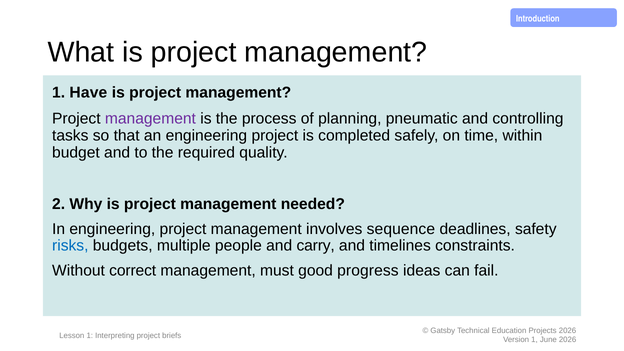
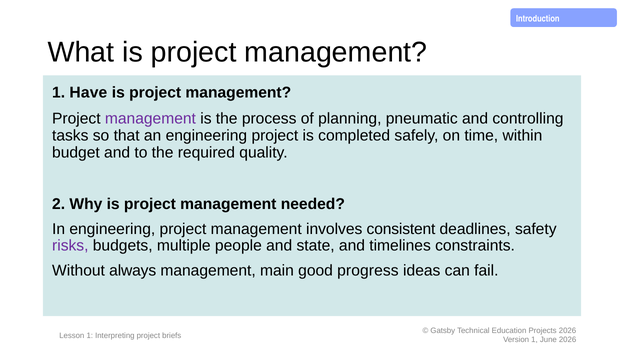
sequence: sequence -> consistent (401, 229)
risks colour: blue -> purple (70, 246)
carry: carry -> state (316, 246)
correct: correct -> always (133, 270)
must: must -> main (277, 270)
